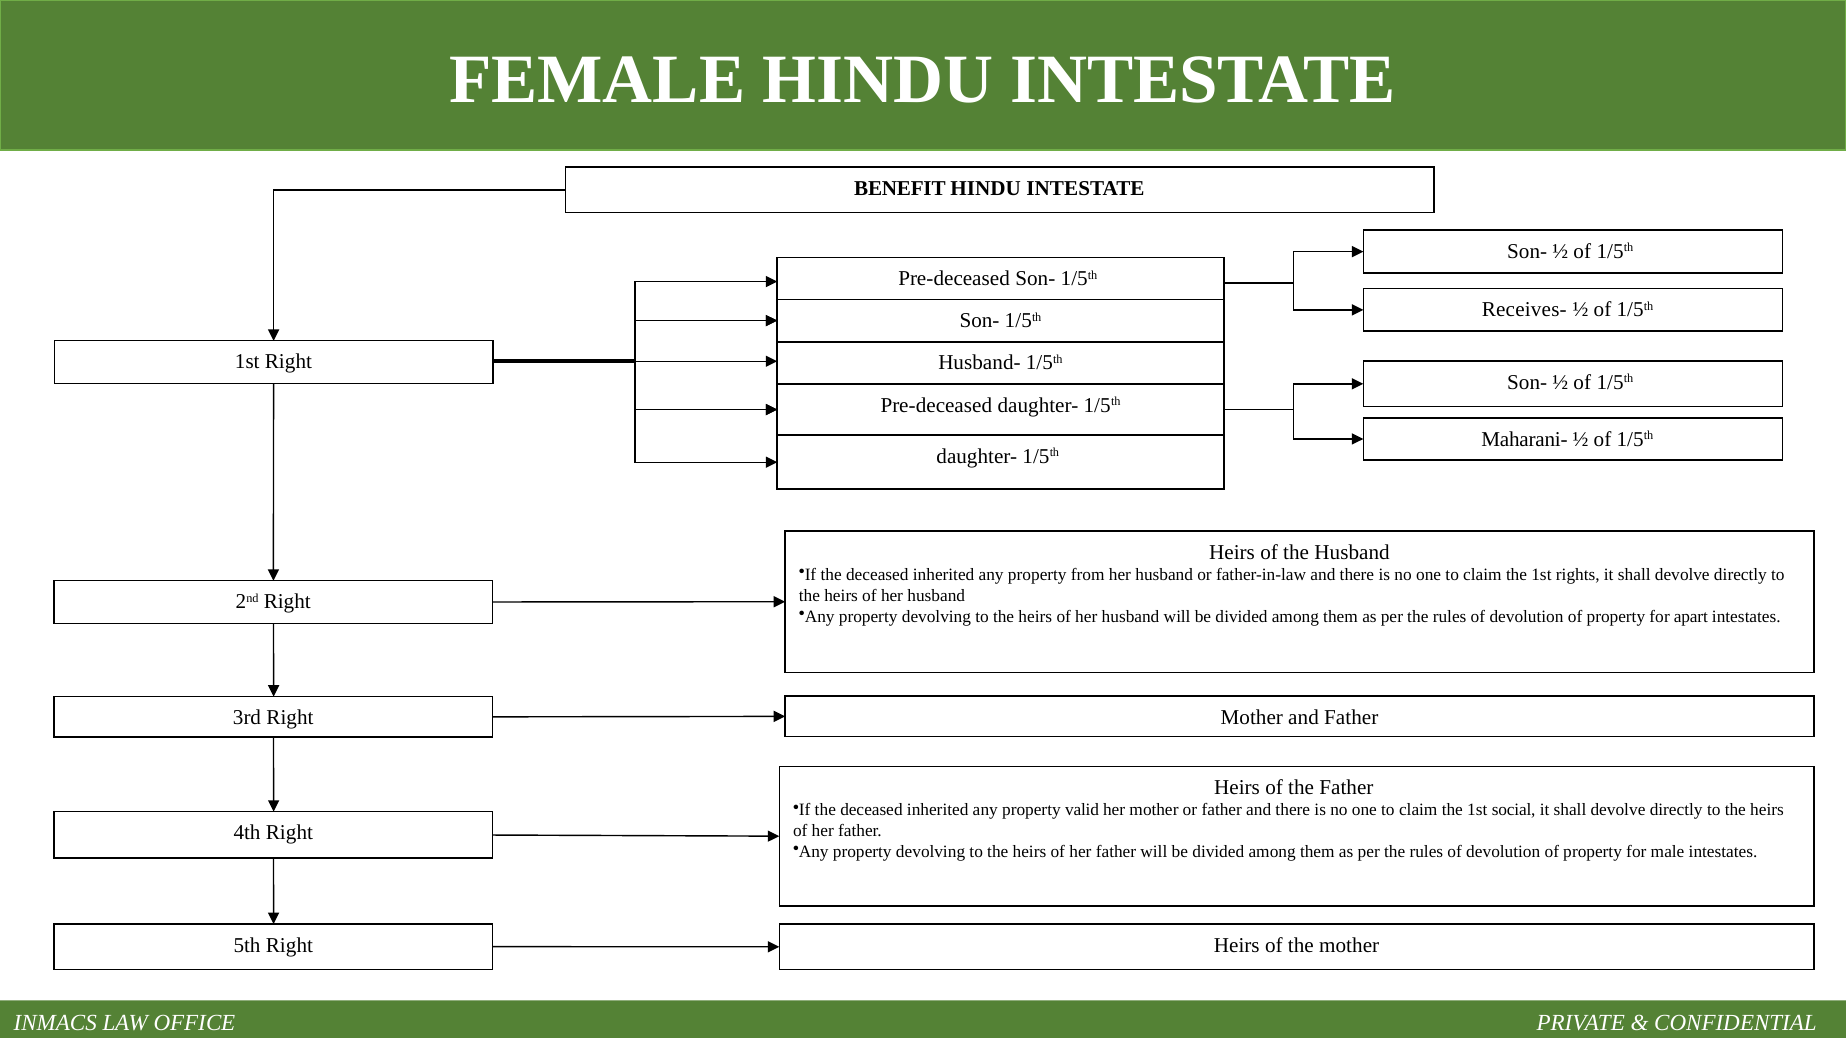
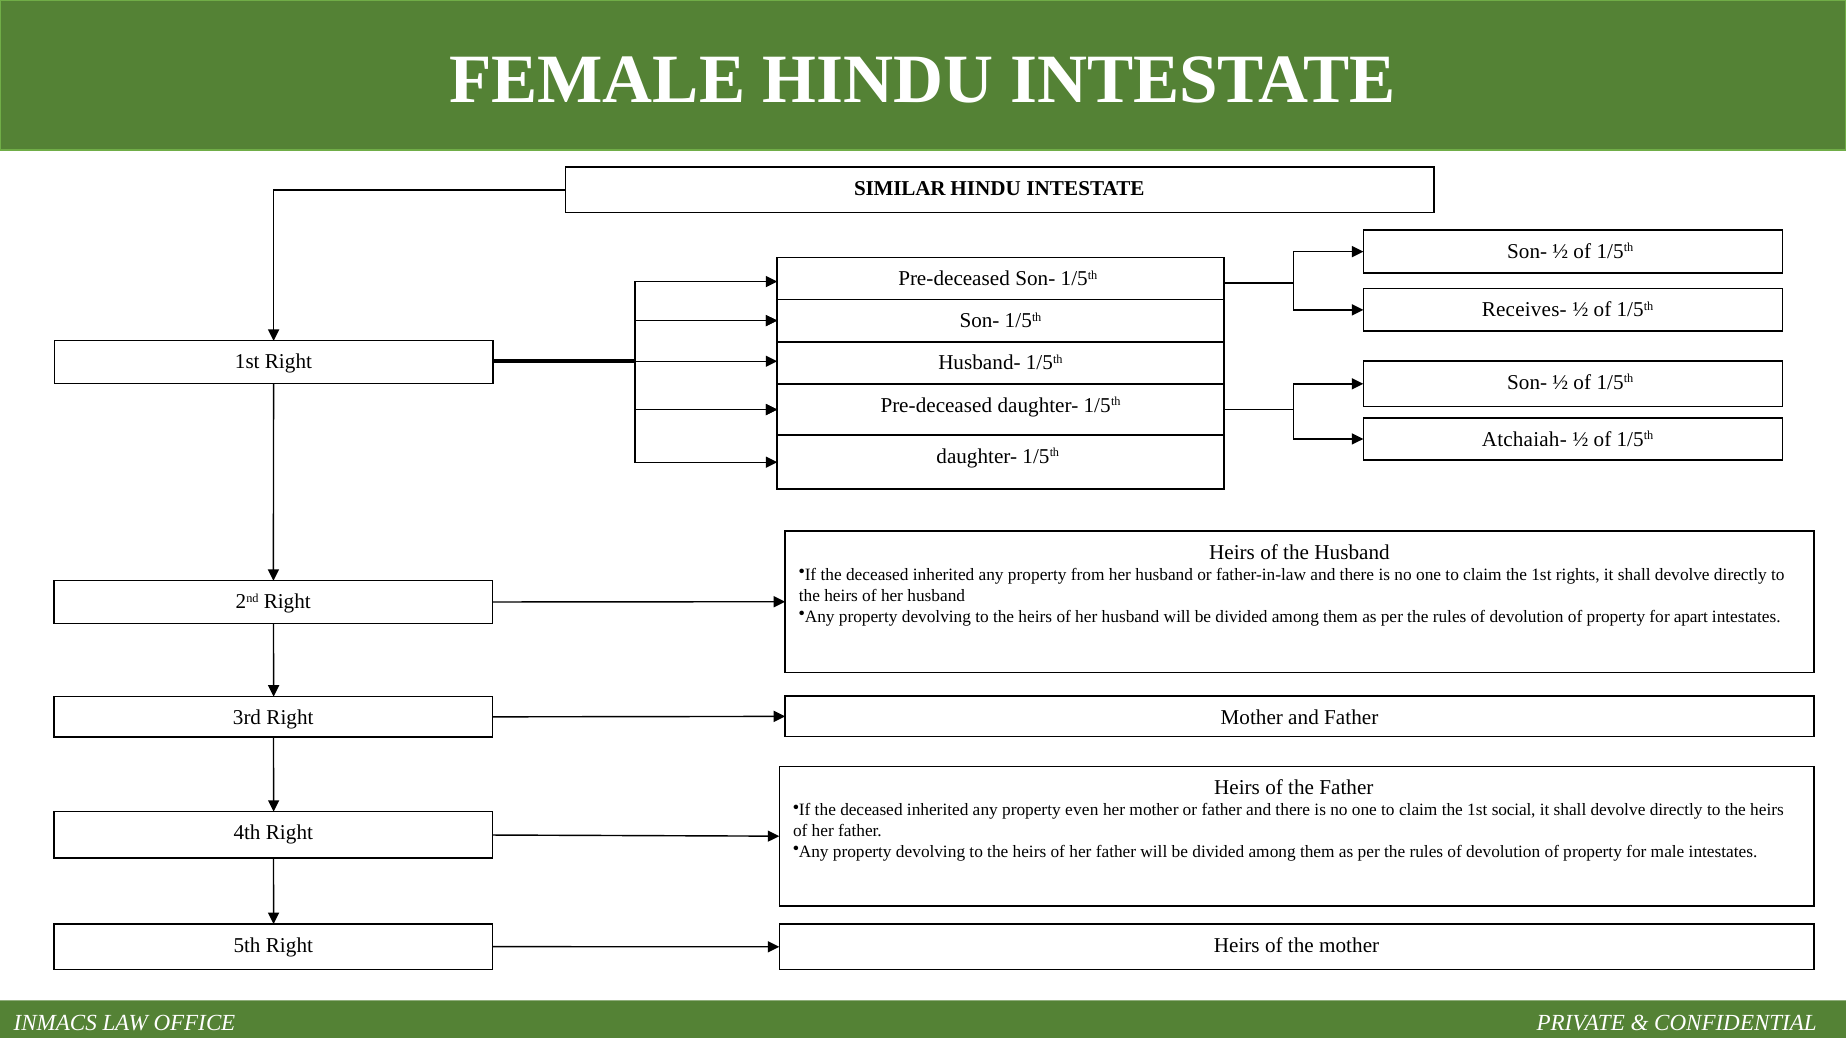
BENEFIT: BENEFIT -> SIMILAR (900, 188)
Maharani-: Maharani- -> Atchaiah- (1524, 439)
valid: valid -> even (1082, 811)
